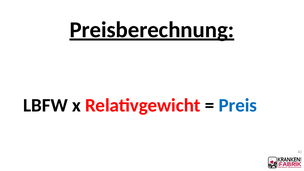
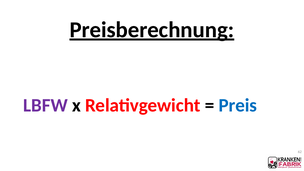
LBFW colour: black -> purple (45, 105)
